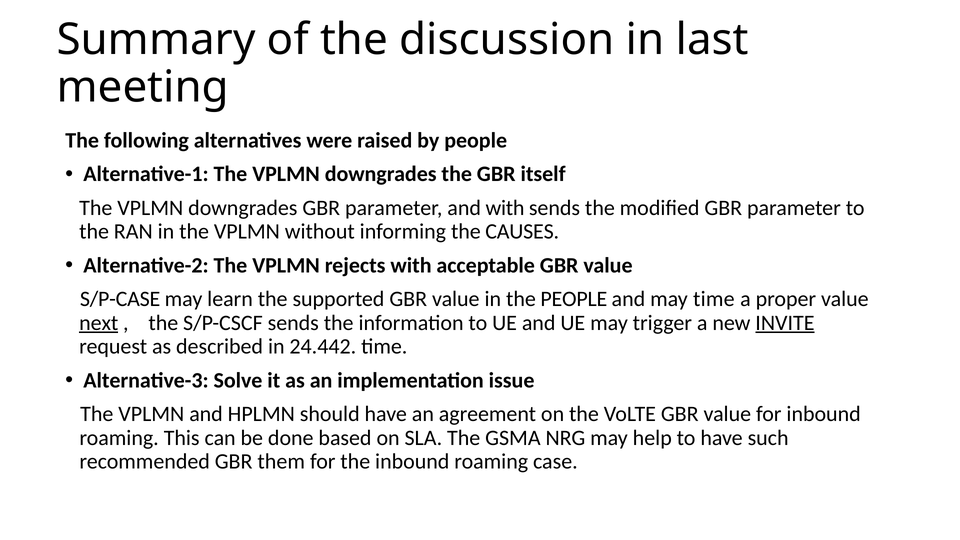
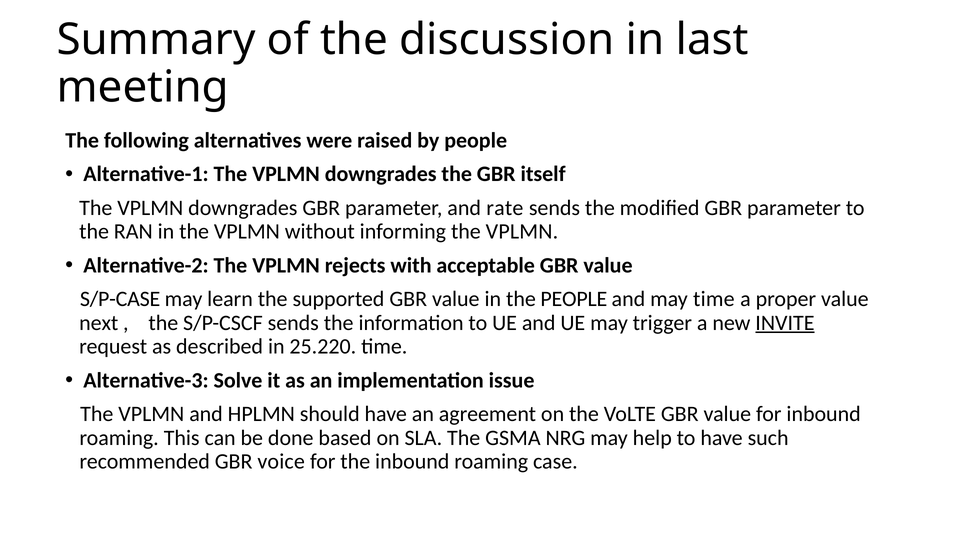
and with: with -> rate (505, 208)
informing the CAUSES: CAUSES -> VPLMN (522, 232)
next underline: present -> none (99, 323)
24.442: 24.442 -> 25.220 (323, 347)
them: them -> voice (281, 462)
